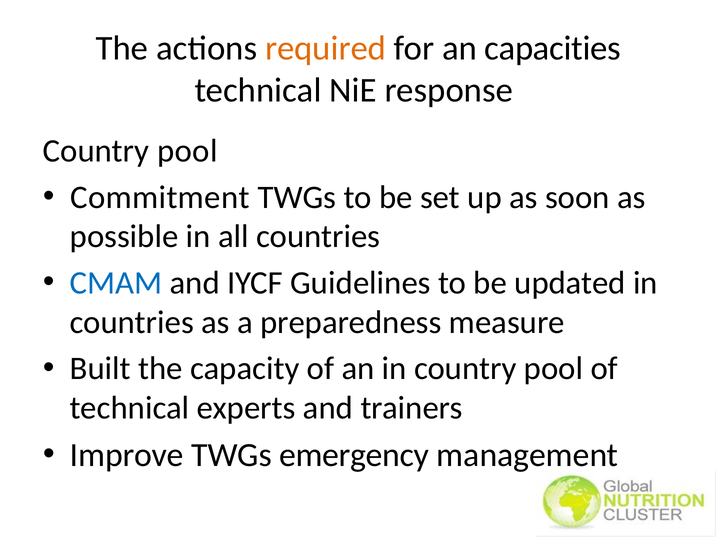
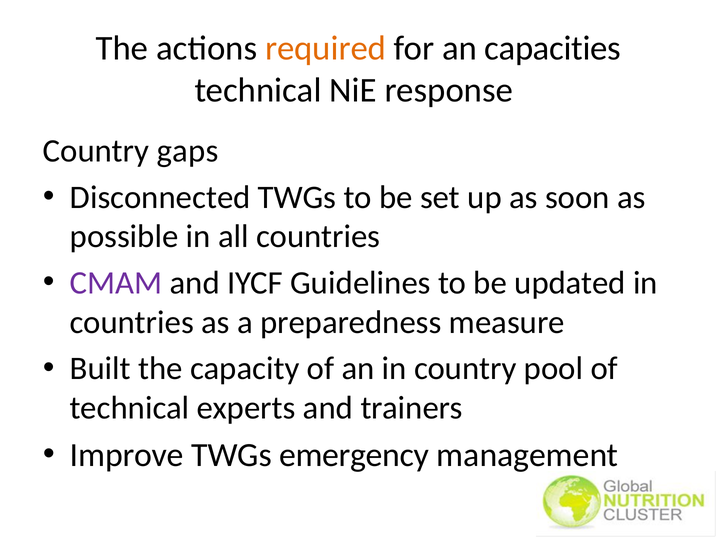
pool: pool -> gaps (188, 151)
Commitment: Commitment -> Disconnected (160, 197)
CMAM colour: blue -> purple (116, 283)
